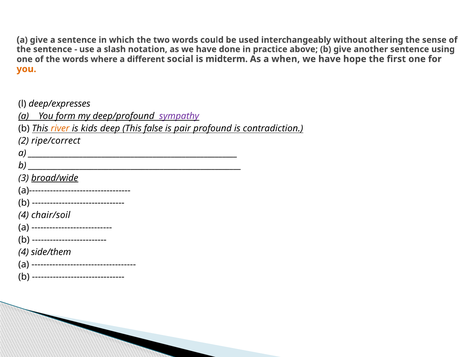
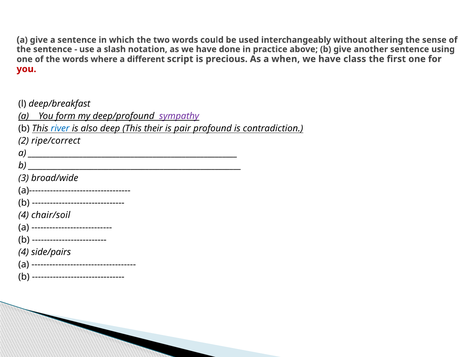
social: social -> script (180, 59)
midterm: midterm -> precious (227, 59)
hope: hope -> class (355, 59)
you colour: orange -> red (26, 69)
deep/expresses: deep/expresses -> deep/breakfast (59, 104)
river colour: orange -> blue (60, 128)
kids: kids -> also (89, 128)
false: false -> their (153, 128)
broad/wide underline: present -> none (55, 178)
side/them: side/them -> side/pairs (51, 252)
